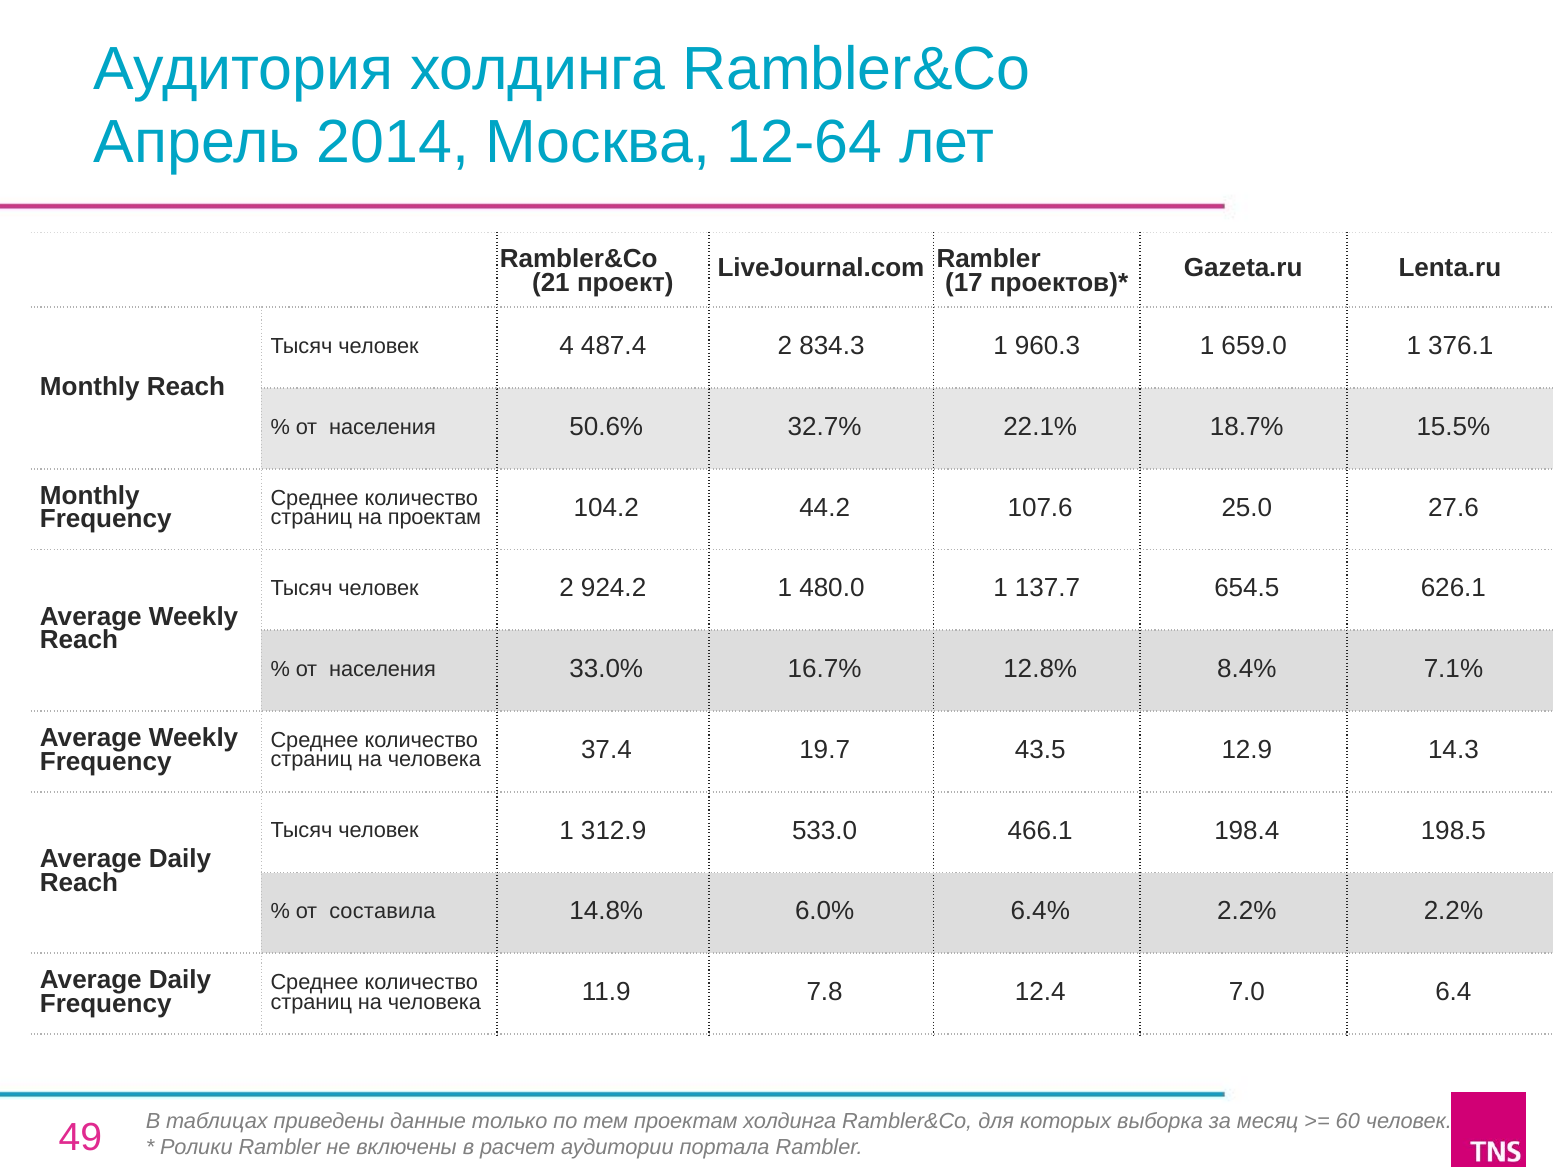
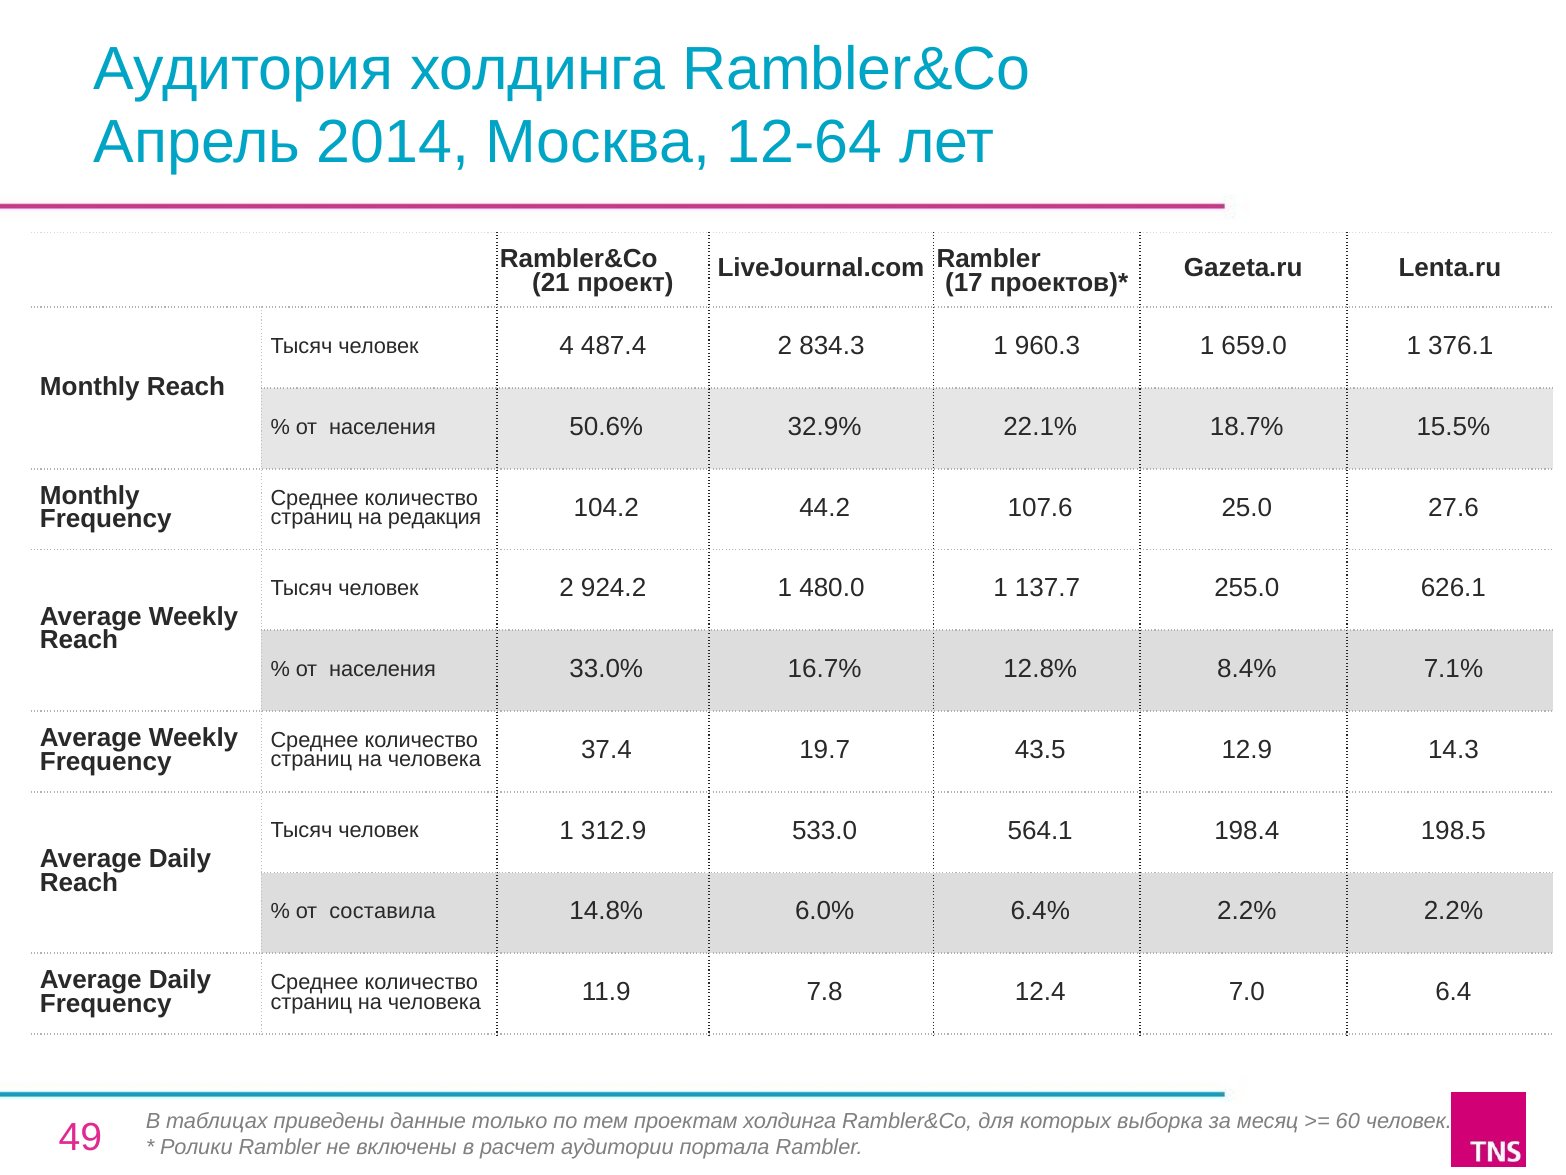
32.7%: 32.7% -> 32.9% (825, 427)
на проектам: проектам -> редакция (435, 517)
654.5: 654.5 -> 255.0 (1247, 588)
466.1: 466.1 -> 564.1 (1040, 830)
